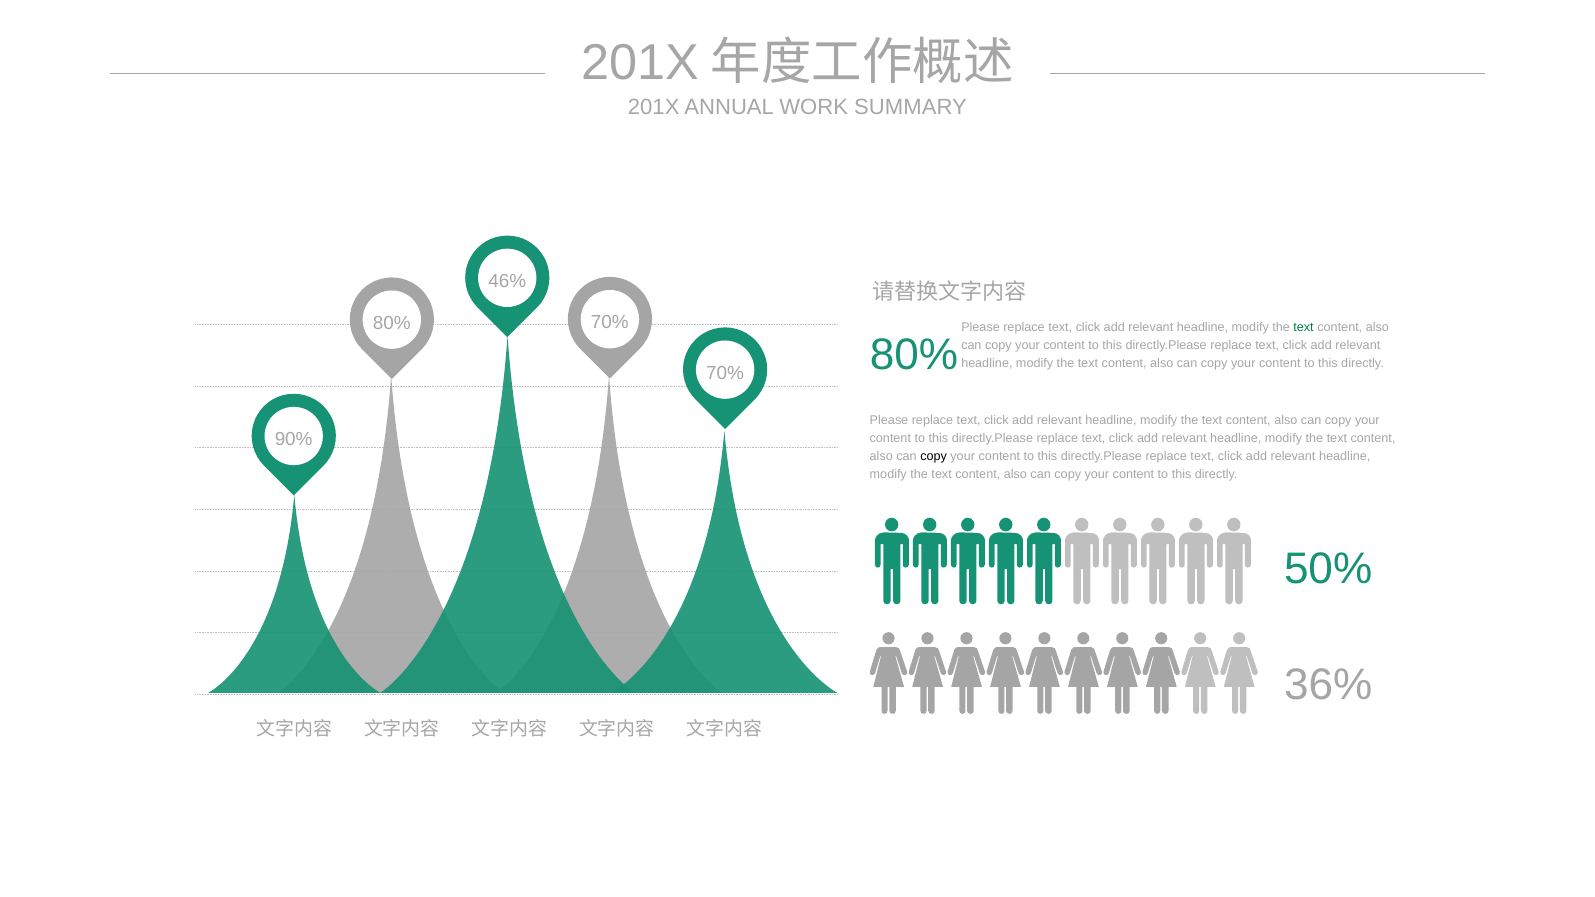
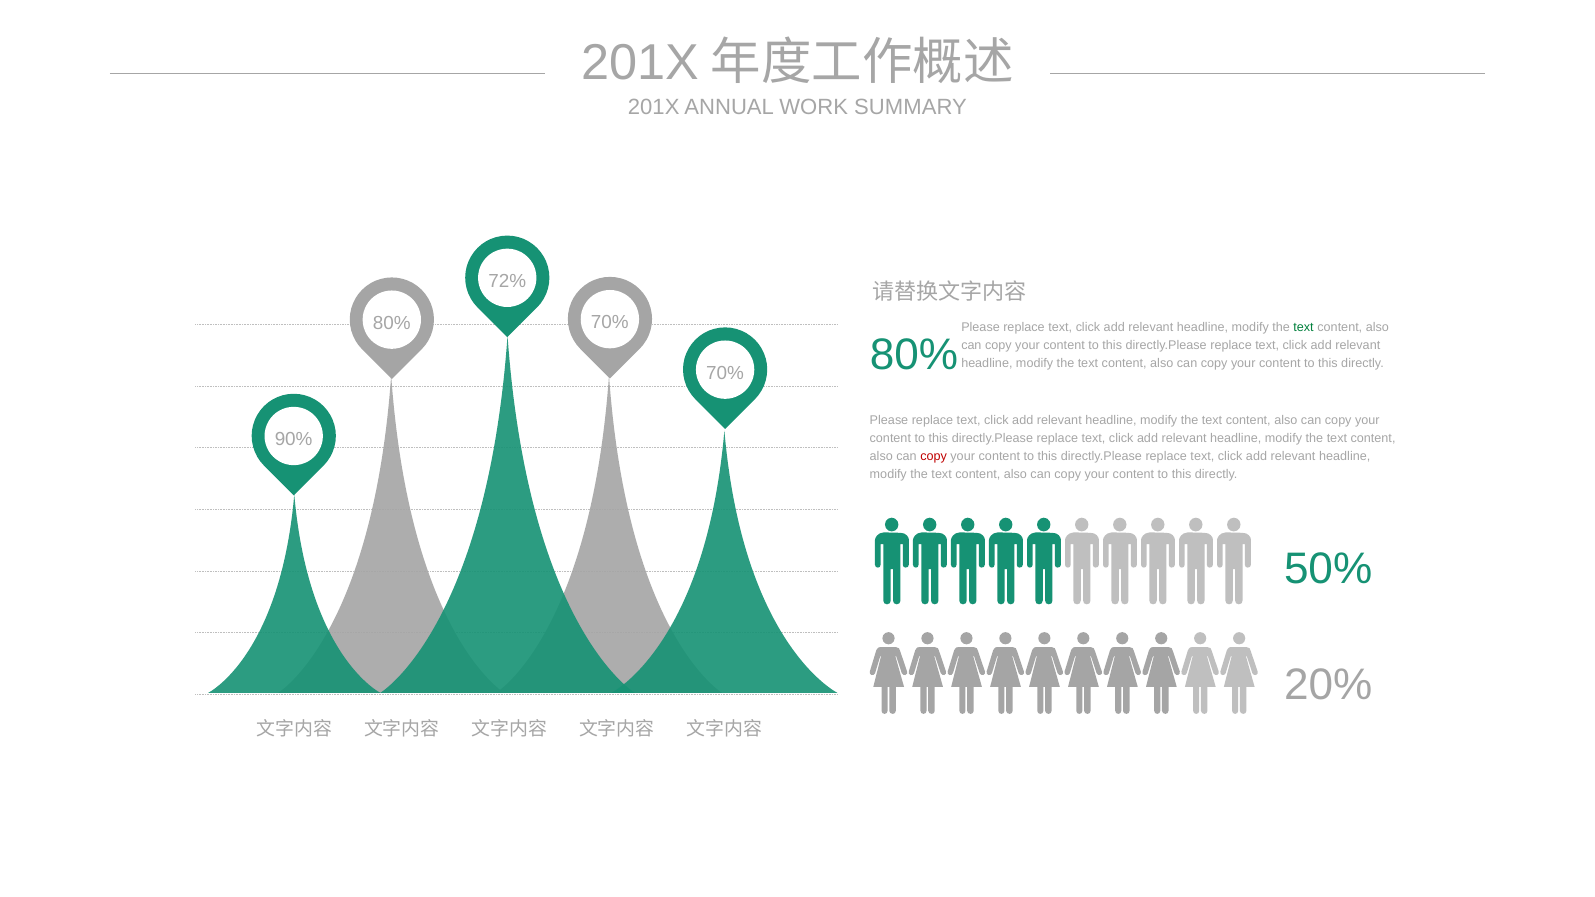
46%: 46% -> 72% (507, 281)
copy colour: black -> red (934, 456)
36%: 36% -> 20% (1328, 685)
